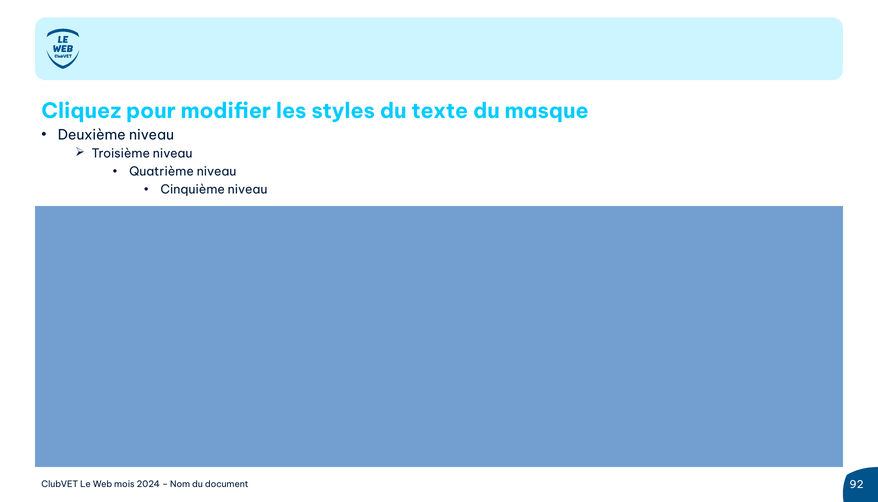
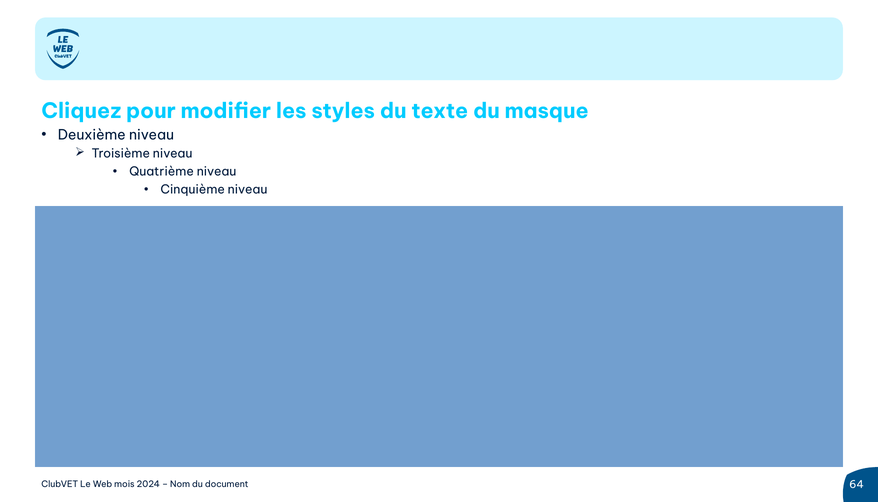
92: 92 -> 64 (857, 484)
